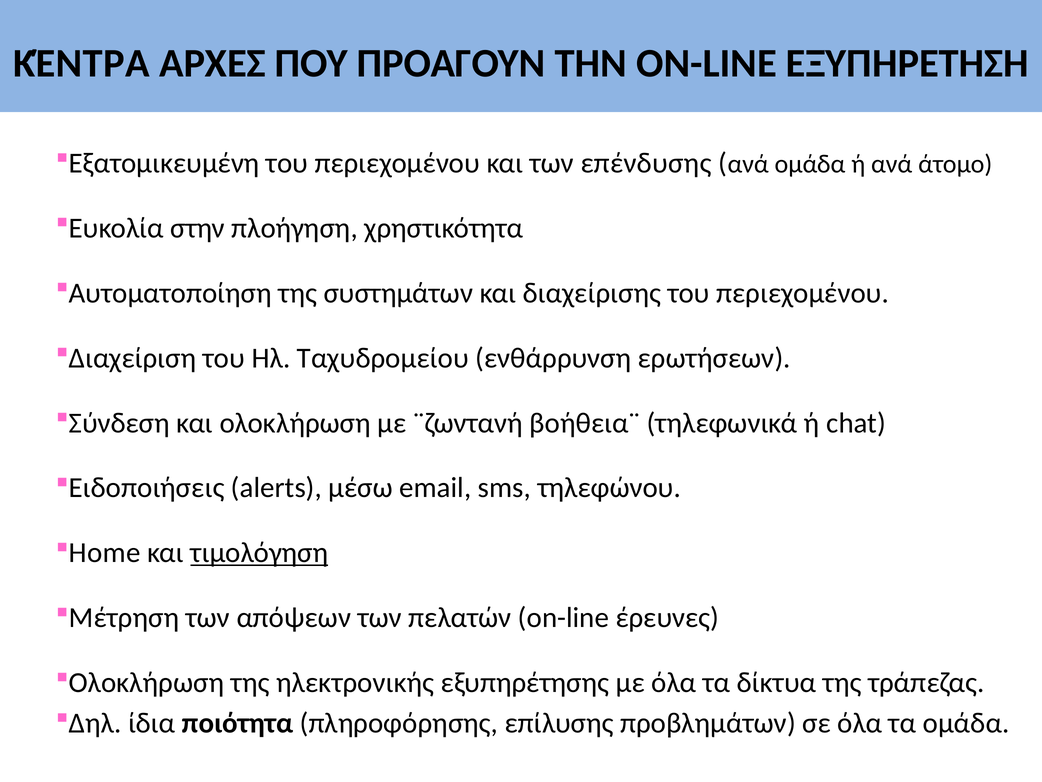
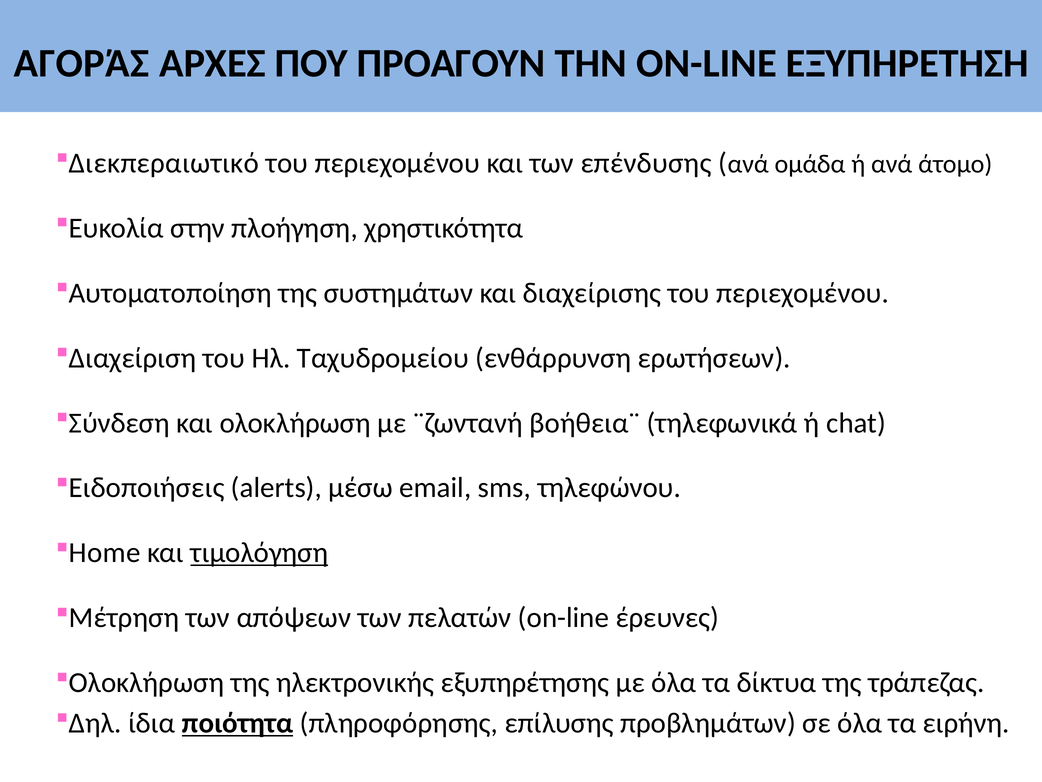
ΚΈΝΤΡΑ: ΚΈΝΤΡΑ -> ΑΓΟΡΆΣ (82, 63)
Εξατομικευμένη: Εξατομικευμένη -> Διεκπεραιωτικό (164, 163)
ποιότητα underline: none -> present (238, 723)
τα ομάδα: ομάδα -> ειρήνη (966, 723)
